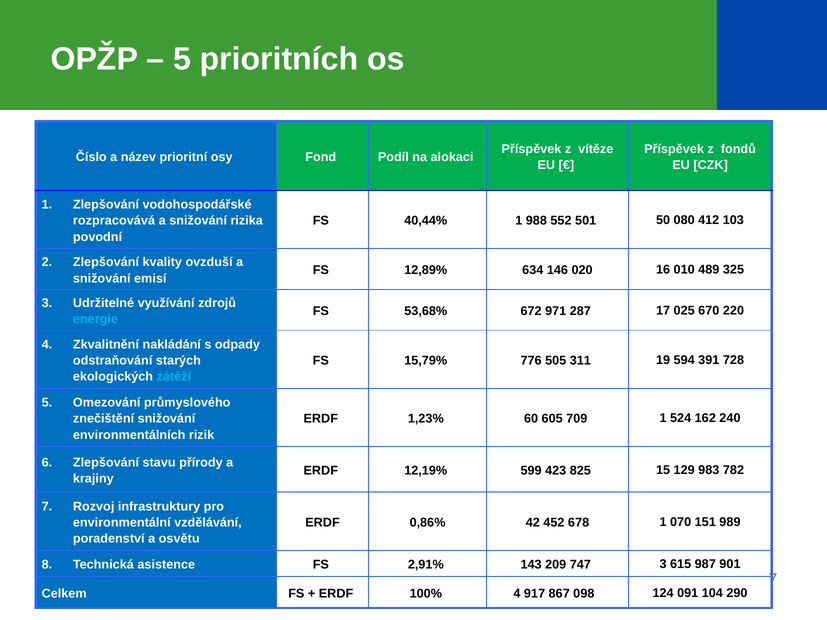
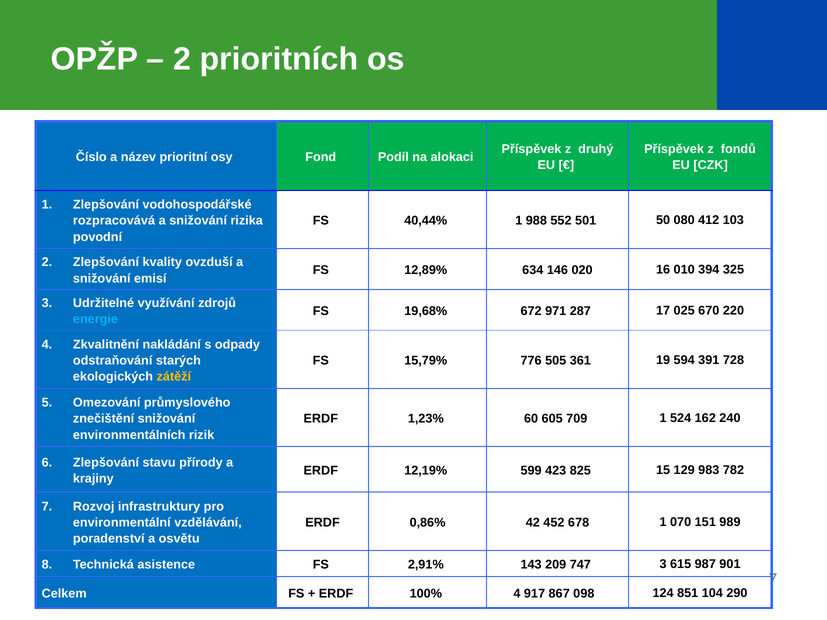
5: 5 -> 2 (182, 59)
vítěze: vítěze -> druhý (596, 149)
489: 489 -> 394 (709, 270)
53,68%: 53,68% -> 19,68% (426, 311)
311: 311 -> 361 (580, 361)
zátěží colour: light blue -> yellow (174, 377)
091: 091 -> 851 (688, 593)
